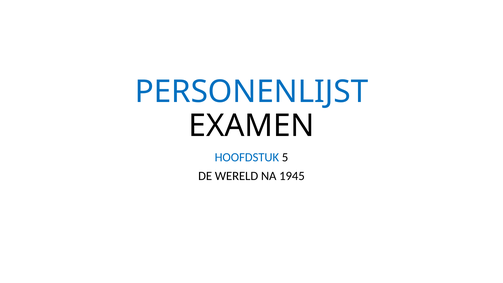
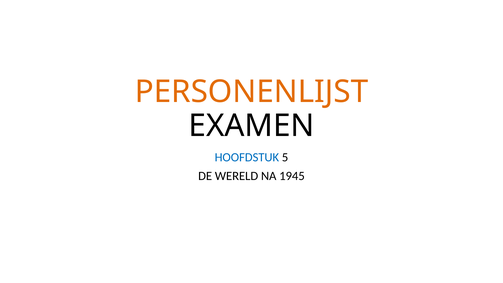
PERSONENLIJST colour: blue -> orange (251, 92)
